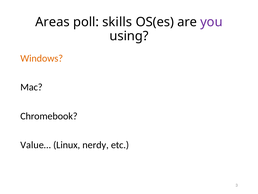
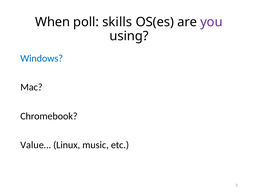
Areas: Areas -> When (53, 22)
Windows colour: orange -> blue (42, 58)
nerdy: nerdy -> music (96, 145)
